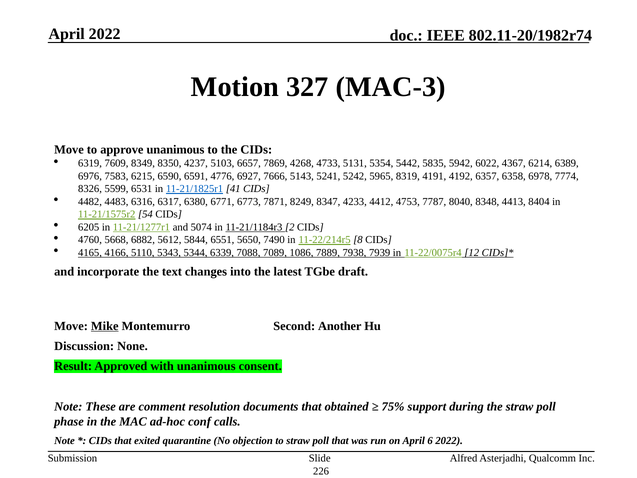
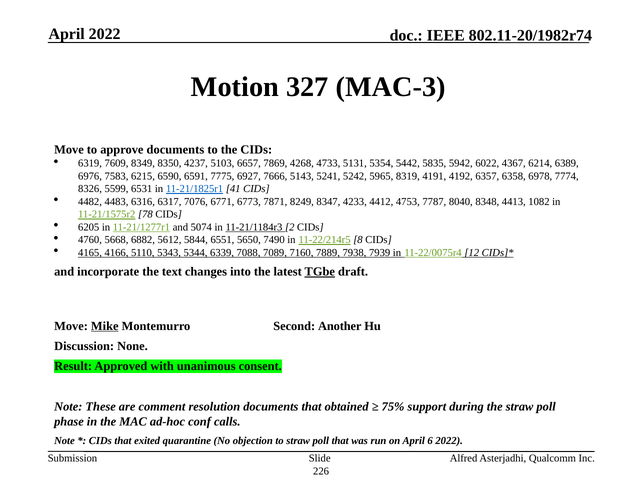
approve unanimous: unanimous -> documents (175, 150)
4776: 4776 -> 7775 (222, 176)
6380: 6380 -> 7076 (196, 201)
8404: 8404 -> 1082 (539, 201)
54: 54 -> 78 (145, 214)
1086: 1086 -> 7160 (301, 252)
TGbe underline: none -> present (320, 272)
